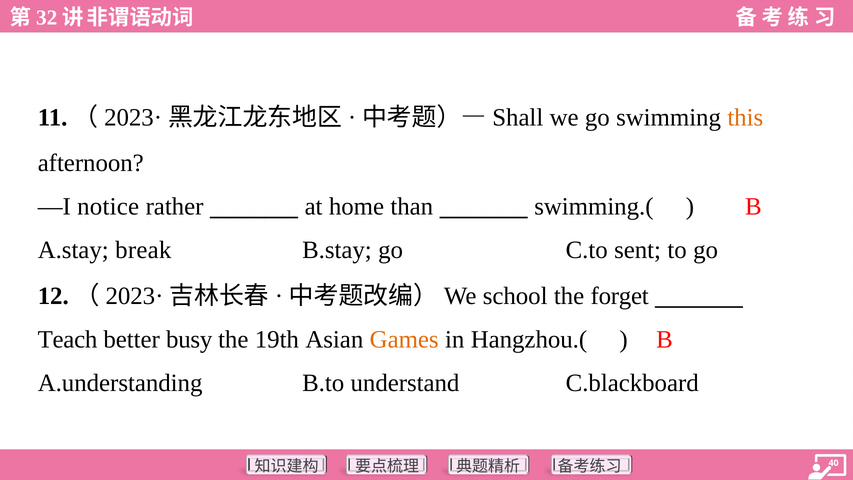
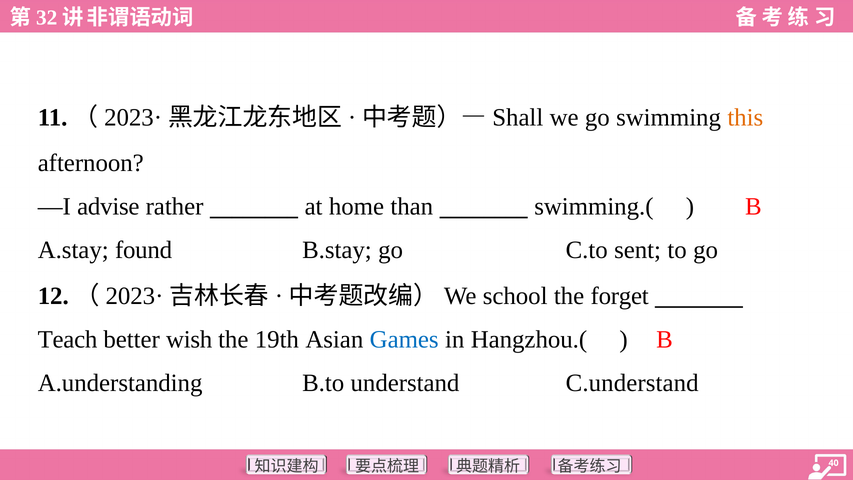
notice: notice -> advise (108, 206)
break: break -> found (144, 250)
busy: busy -> wish (189, 339)
Games colour: orange -> blue (404, 339)
C.blackboard: C.blackboard -> C.understand (632, 383)
